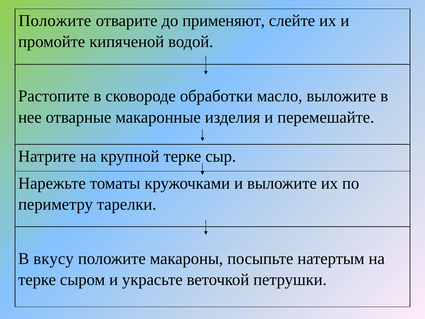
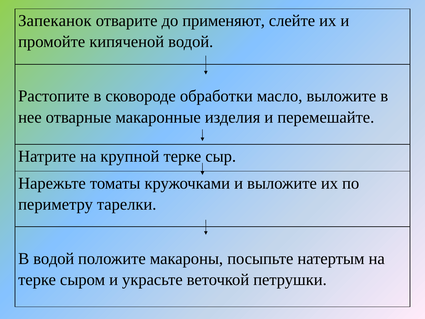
Положите: Положите -> Запеканок (55, 21)
В вкусу: вкусу -> водой (54, 258)
